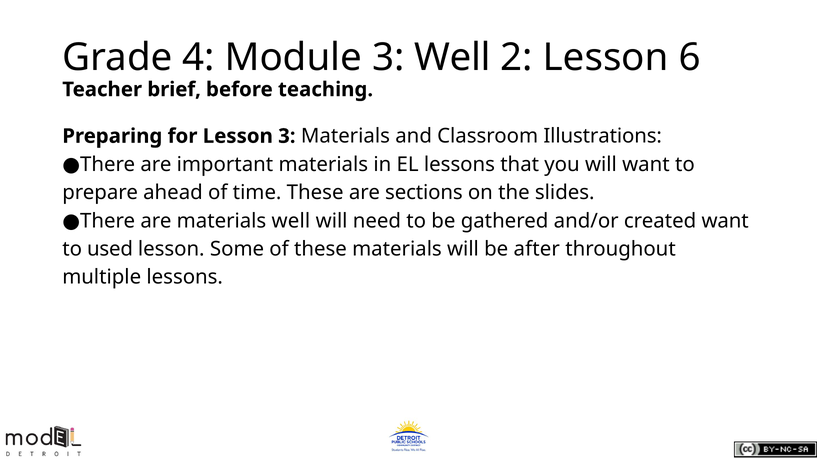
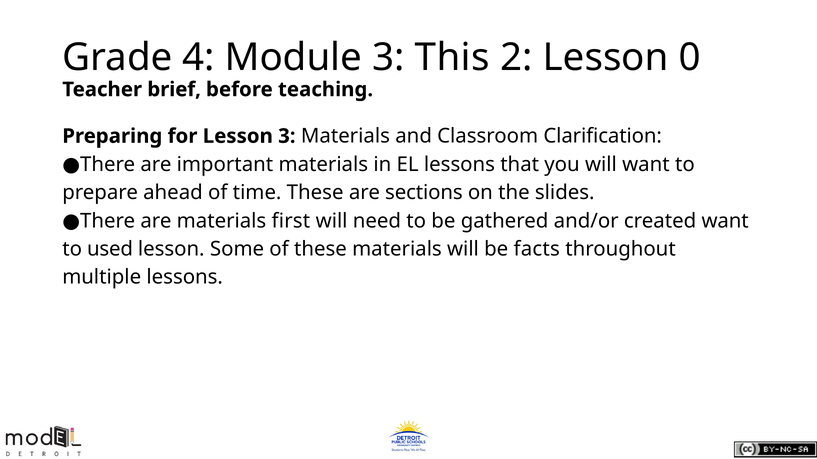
3 Well: Well -> This (452, 58)
6: 6 -> 0 (690, 58)
Illustrations: Illustrations -> Clarification (603, 136)
materials well: well -> first (291, 221)
after: after -> facts (537, 249)
